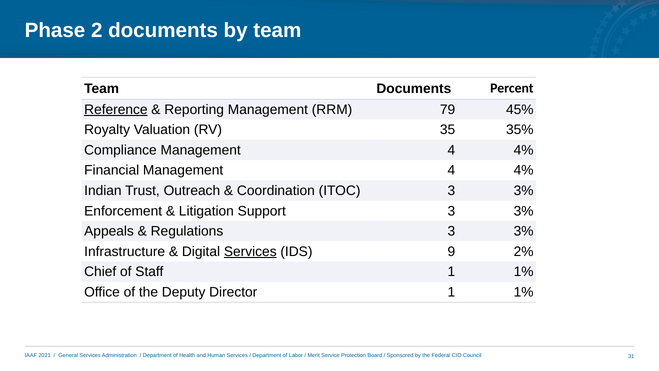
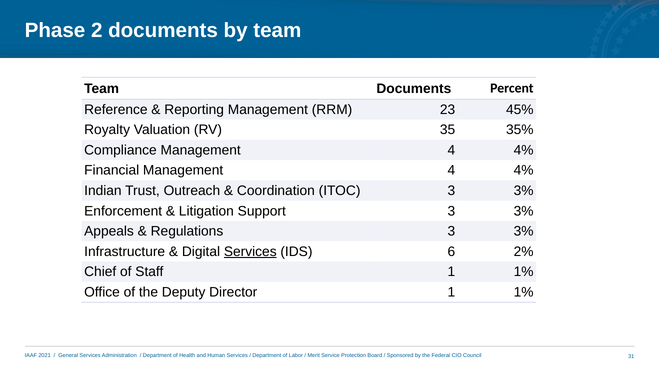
Reference underline: present -> none (116, 109)
79: 79 -> 23 (448, 109)
9: 9 -> 6 (451, 251)
